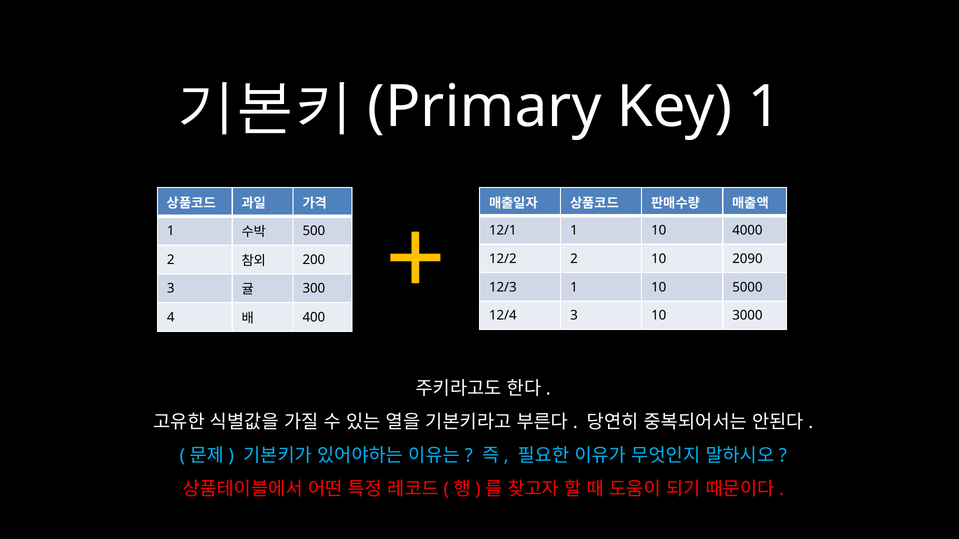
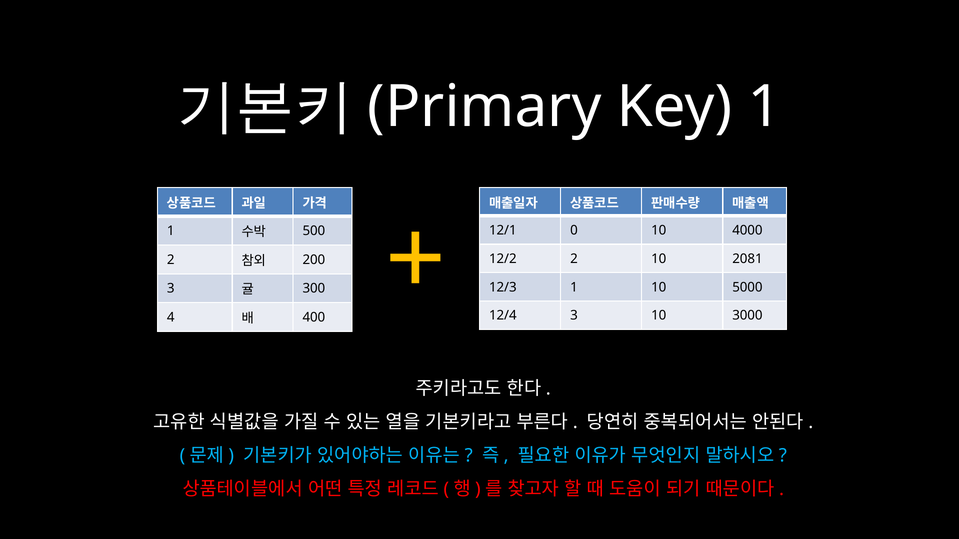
12/1 1: 1 -> 0 (574, 231)
2090: 2090 -> 2081 (747, 259)
